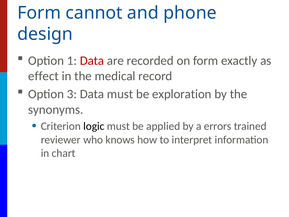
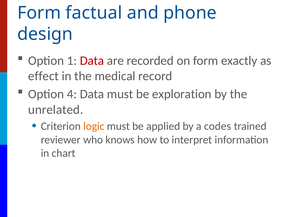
cannot: cannot -> factual (94, 13)
3: 3 -> 4 (72, 94)
synonyms: synonyms -> unrelated (56, 109)
logic colour: black -> orange (94, 126)
errors: errors -> codes (218, 126)
